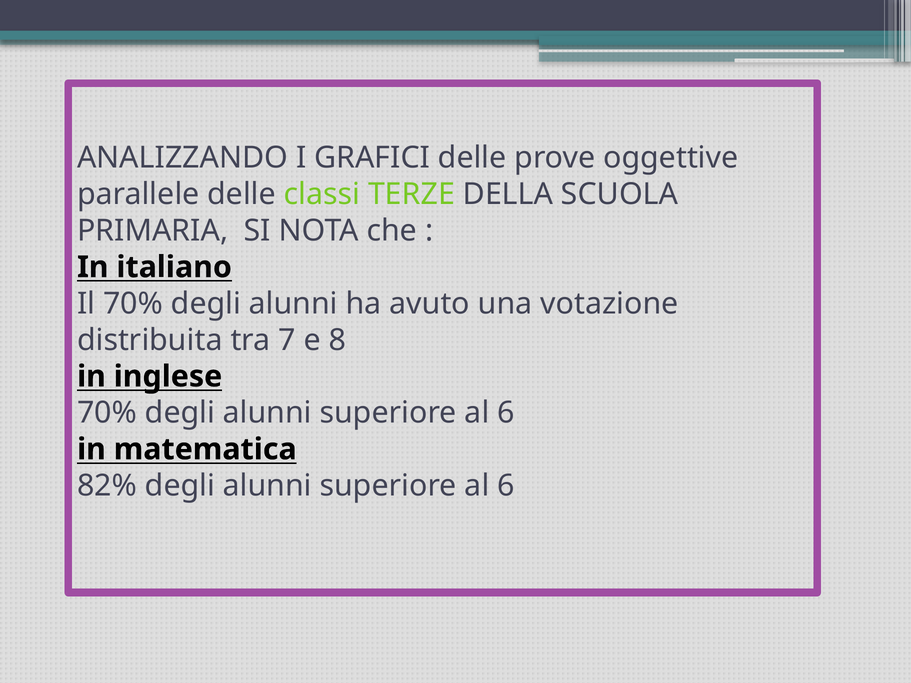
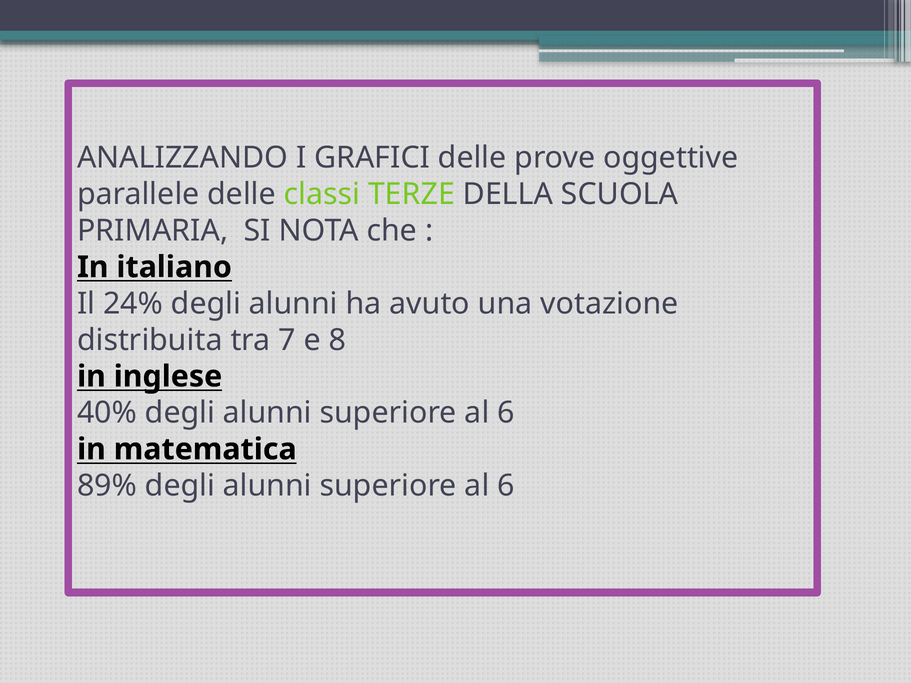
Il 70%: 70% -> 24% (133, 304)
70%: 70% -> 40% (107, 413)
82%: 82% -> 89% (107, 486)
